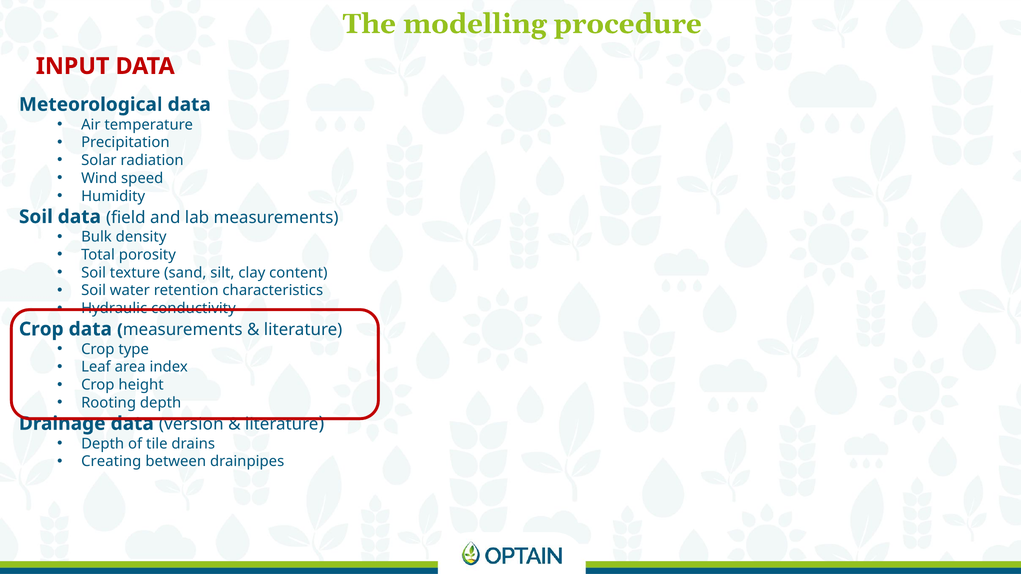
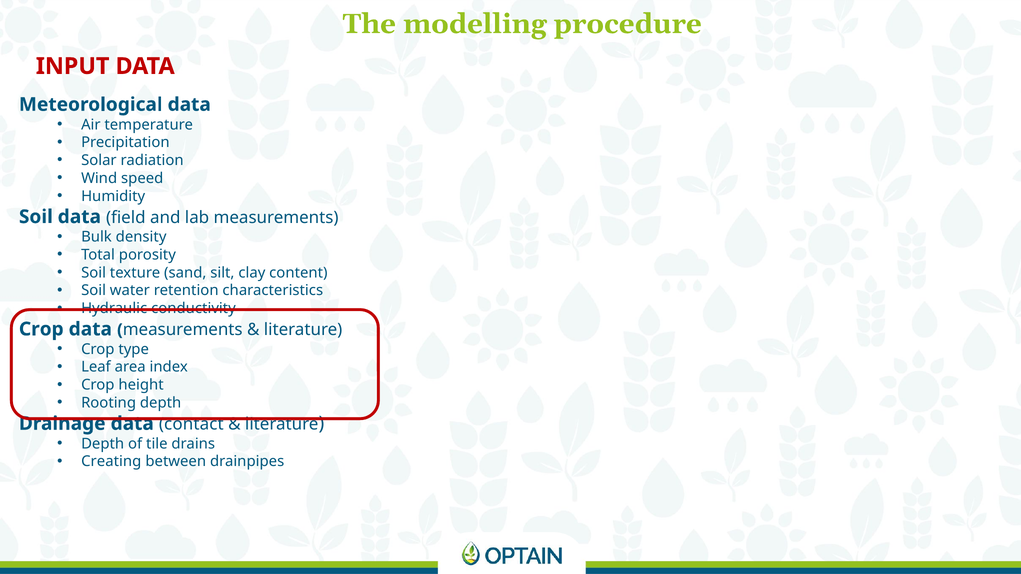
version: version -> contact (191, 424)
